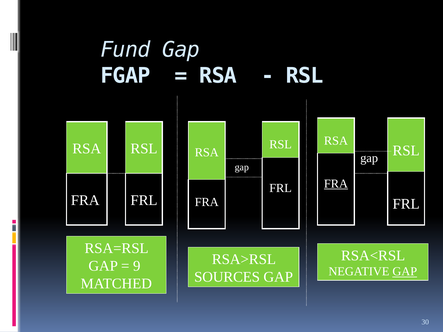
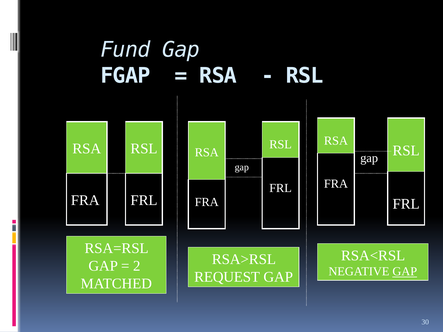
FRA underline: present -> none (336, 184)
9: 9 -> 2 (137, 266)
SOURCES: SOURCES -> REQUEST (227, 277)
